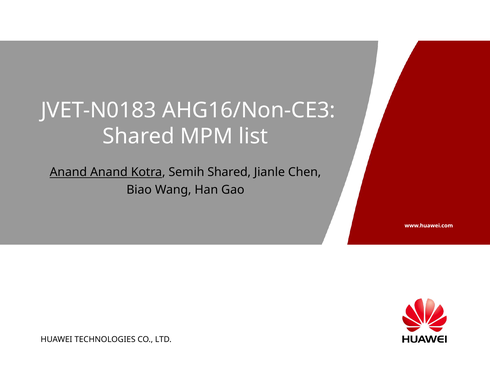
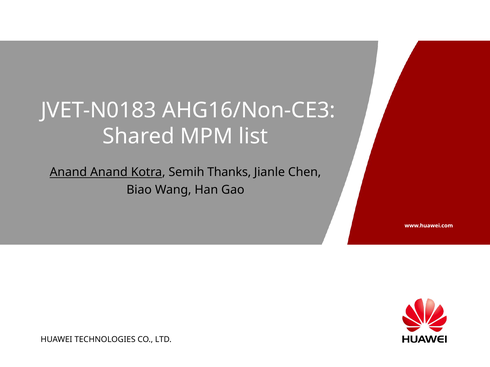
Semih Shared: Shared -> Thanks (229, 172)
